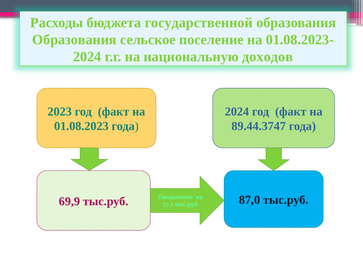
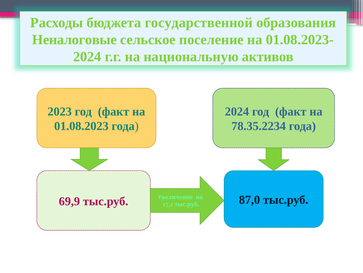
Образования: Образования -> Неналоговые (74, 40)
доходов: доходов -> активов (268, 56)
89.44.3747: 89.44.3747 -> 78.35.2234 (259, 126)
